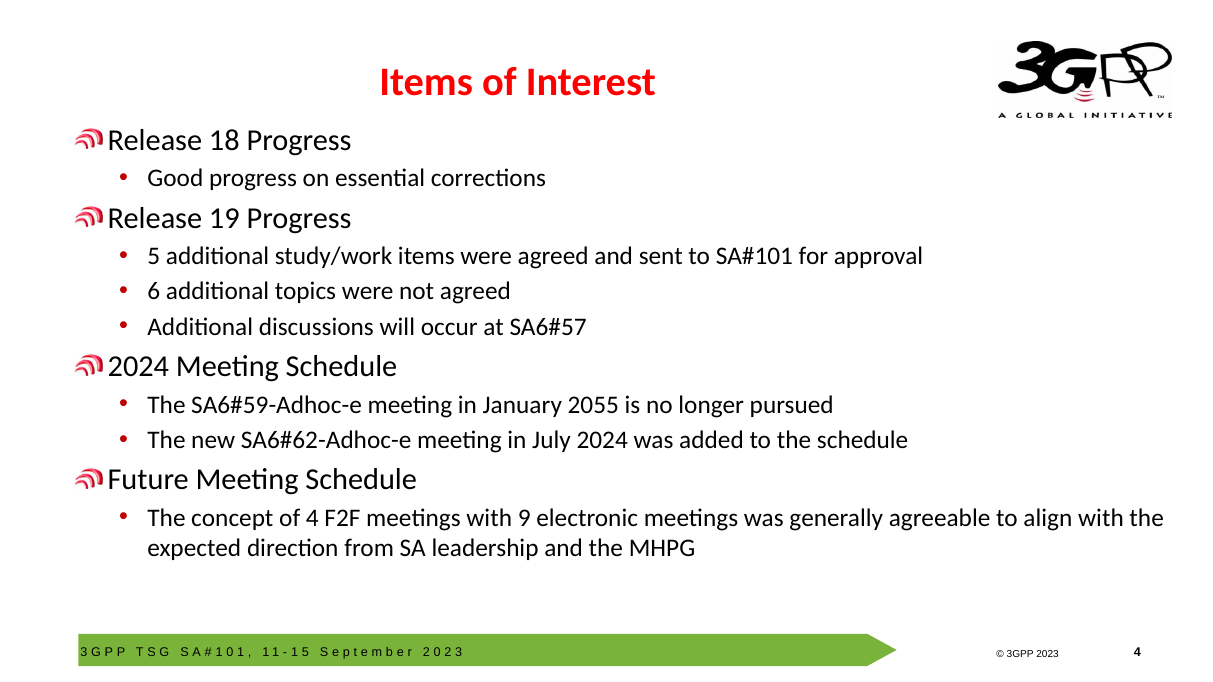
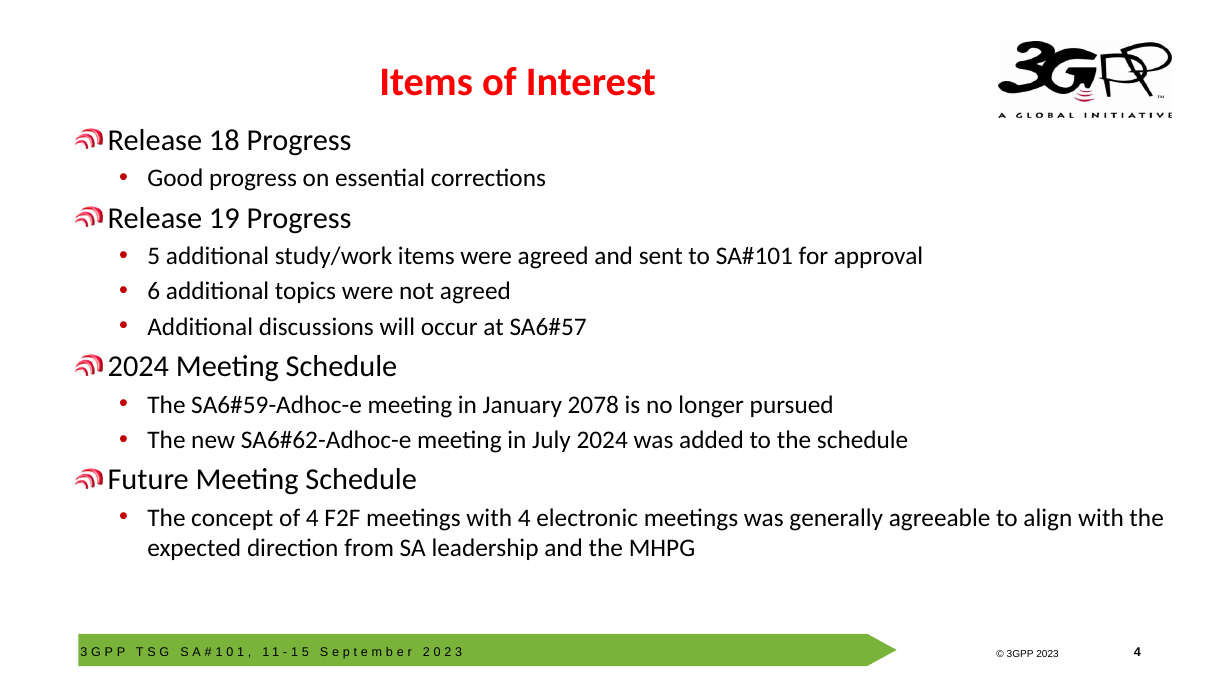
2055: 2055 -> 2078 (593, 405)
with 9: 9 -> 4 (524, 518)
